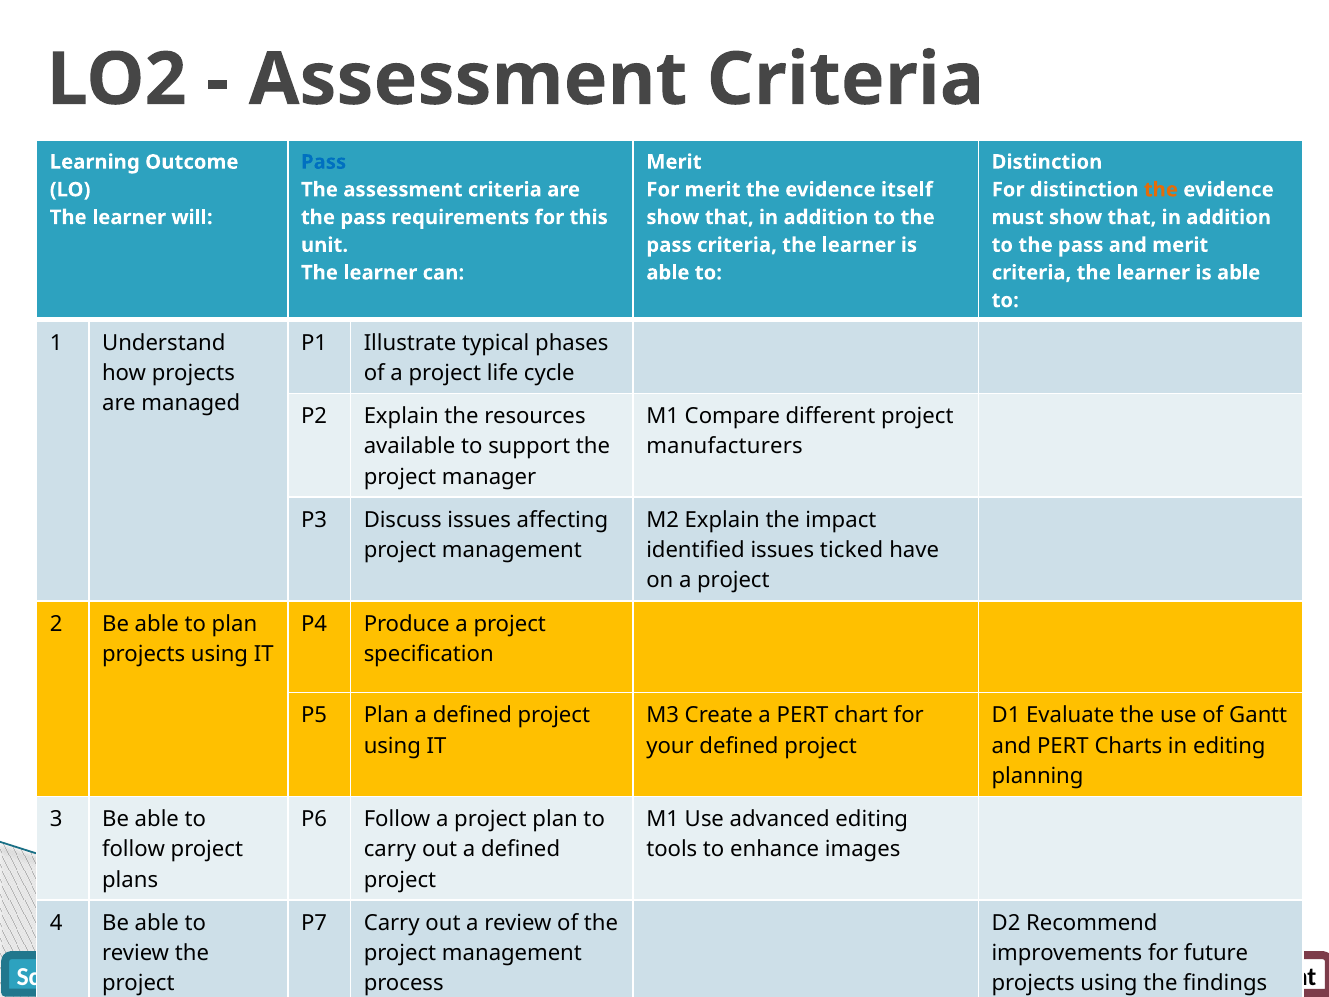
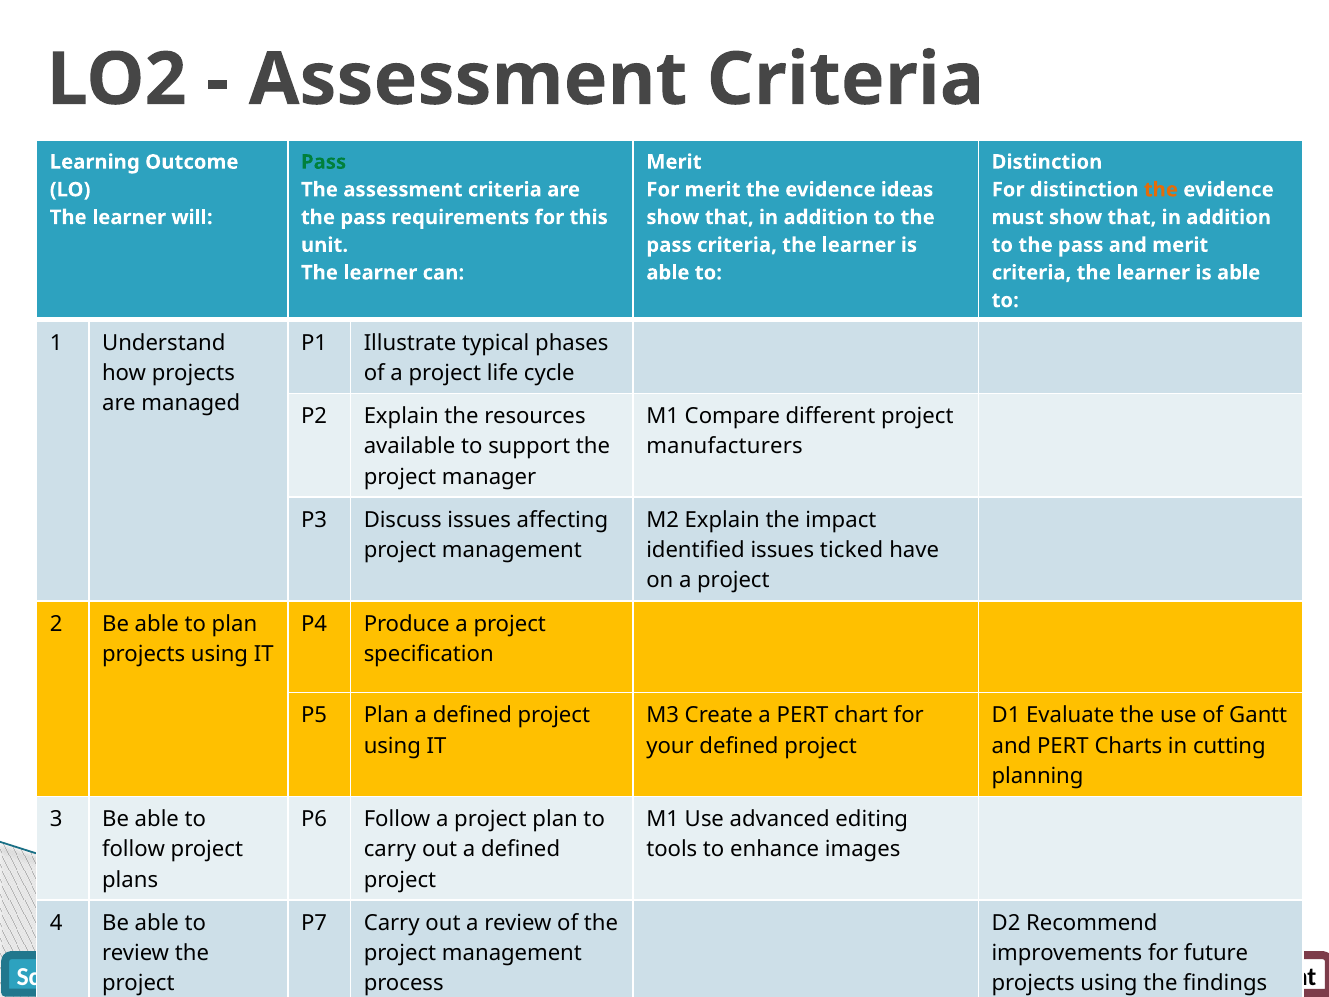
Pass colour: blue -> green (324, 162)
itself: itself -> ideas (907, 190)
in editing: editing -> cutting (1229, 746)
